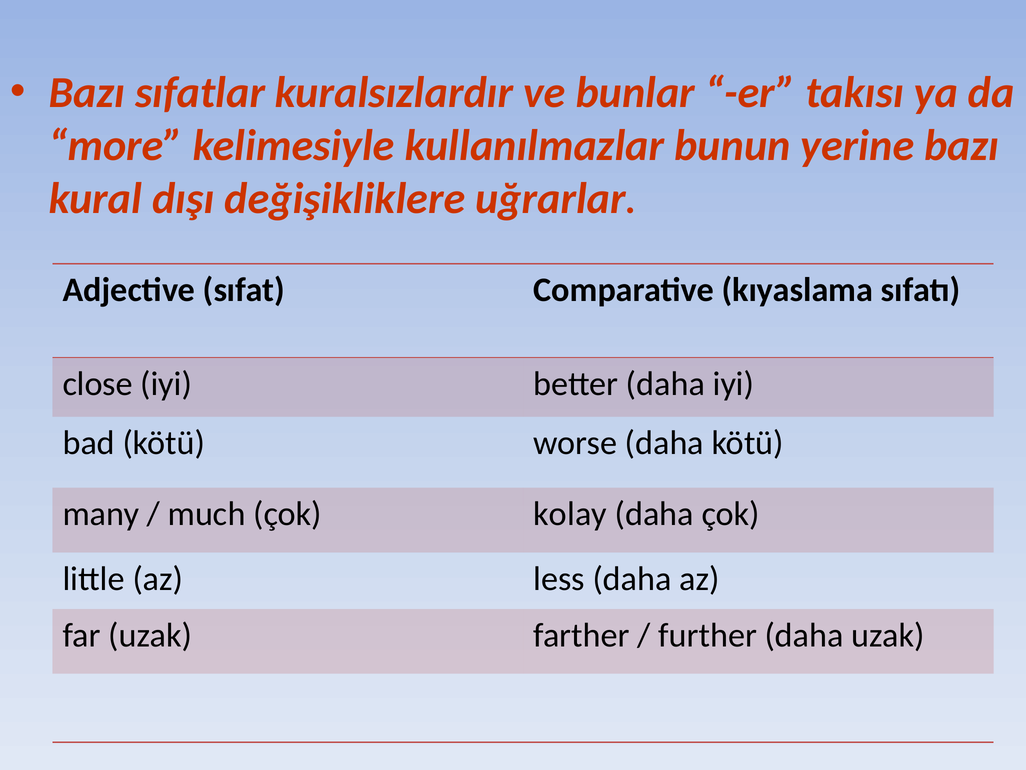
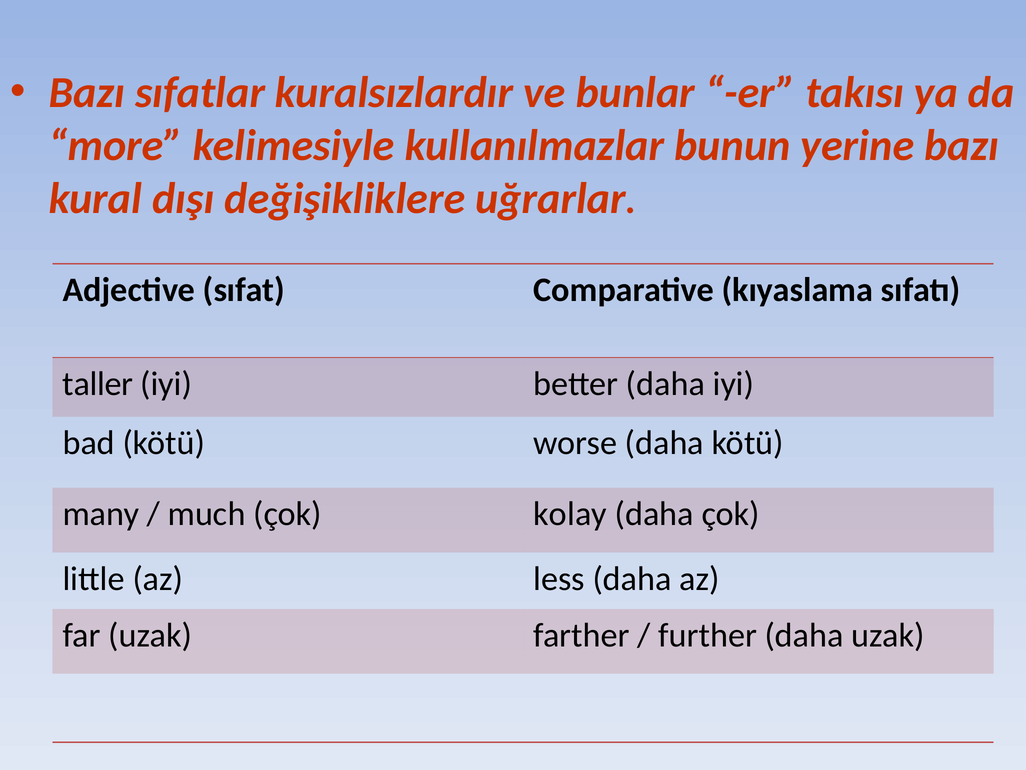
close: close -> taller (98, 384)
